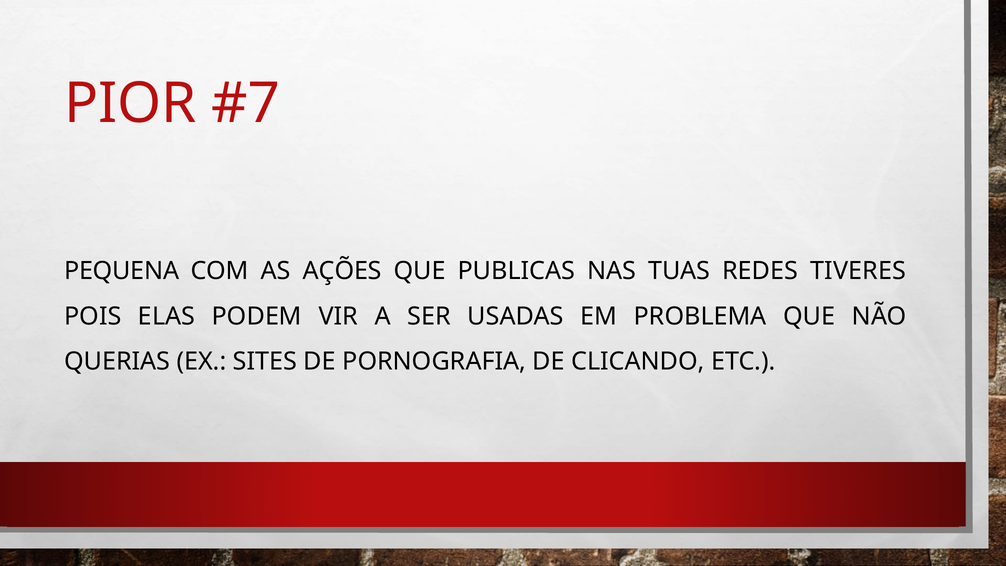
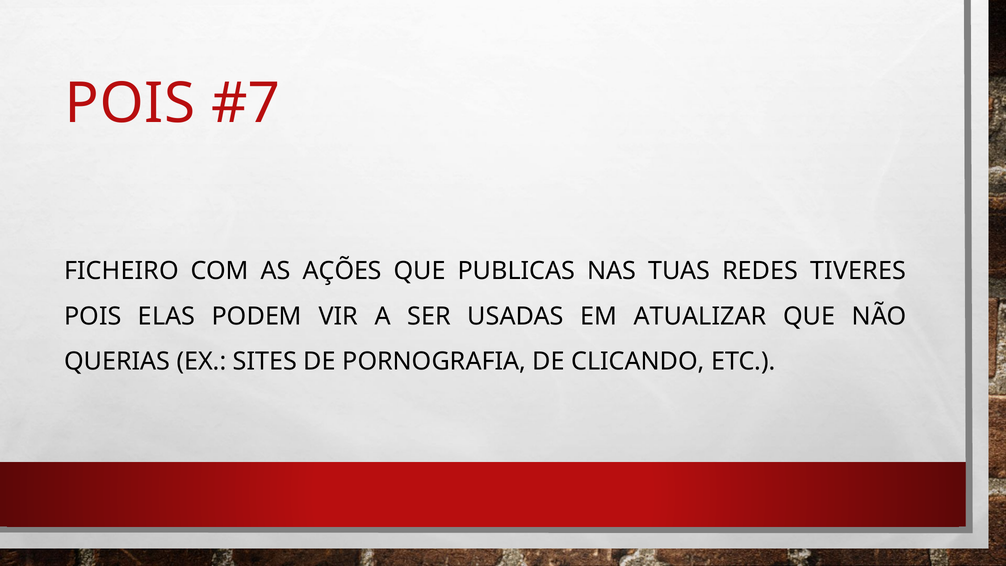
PIOR: PIOR -> POIS (130, 104)
PEQUENA: PEQUENA -> FICHEIRO (121, 271)
PROBLEMA: PROBLEMA -> ATUALIZAR (700, 316)
